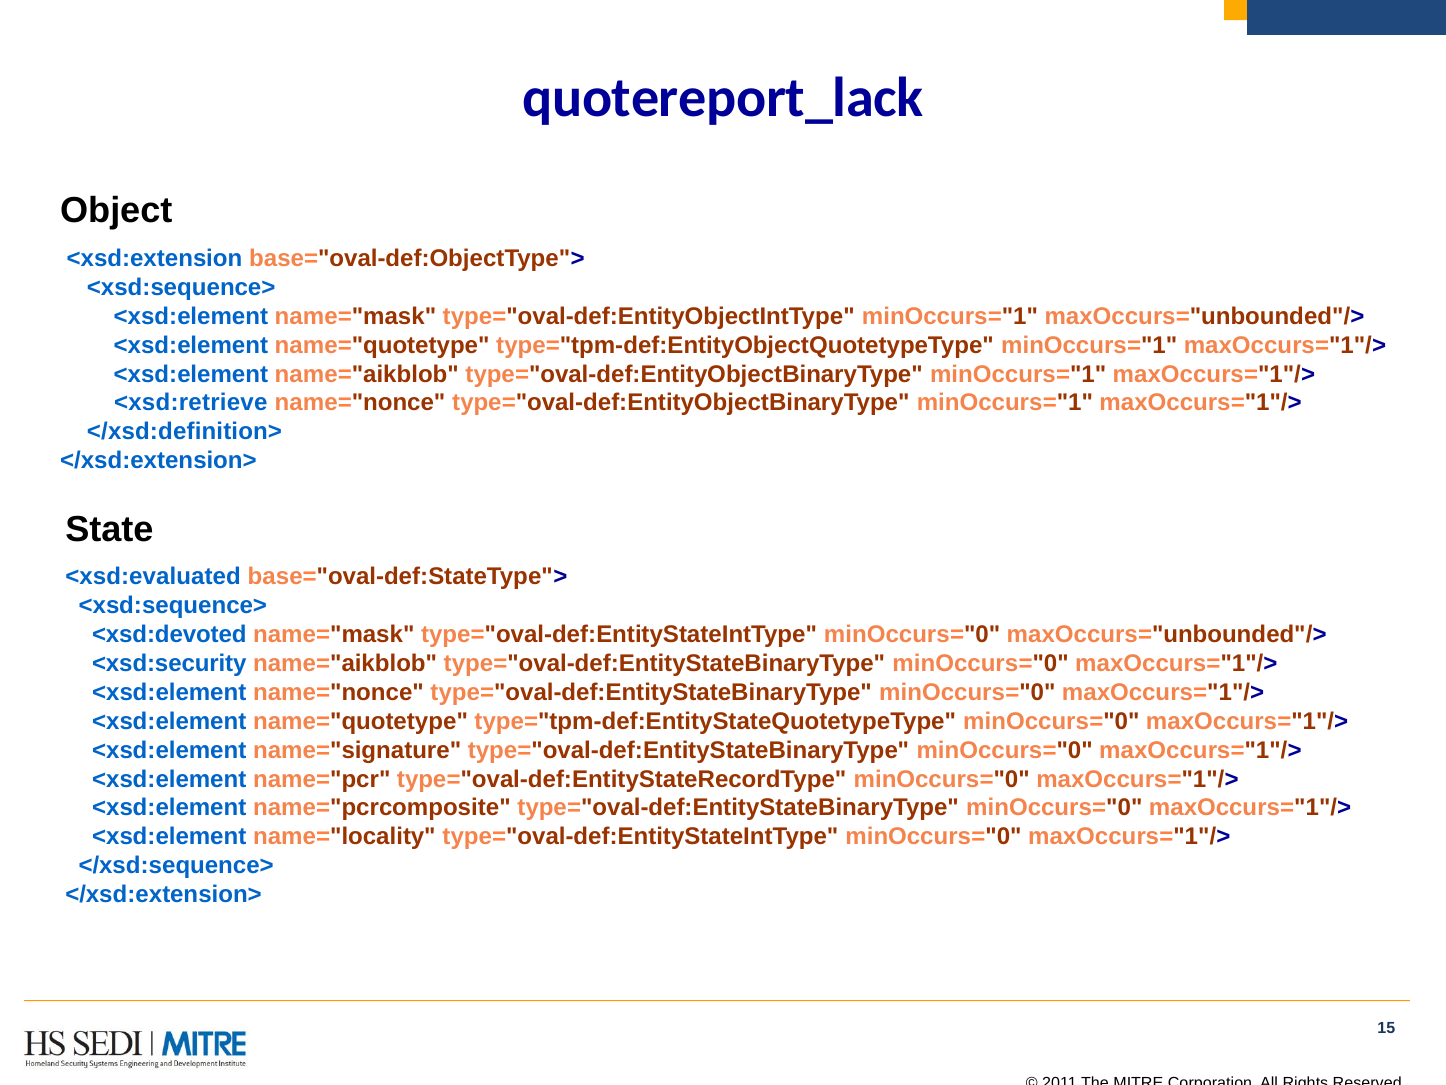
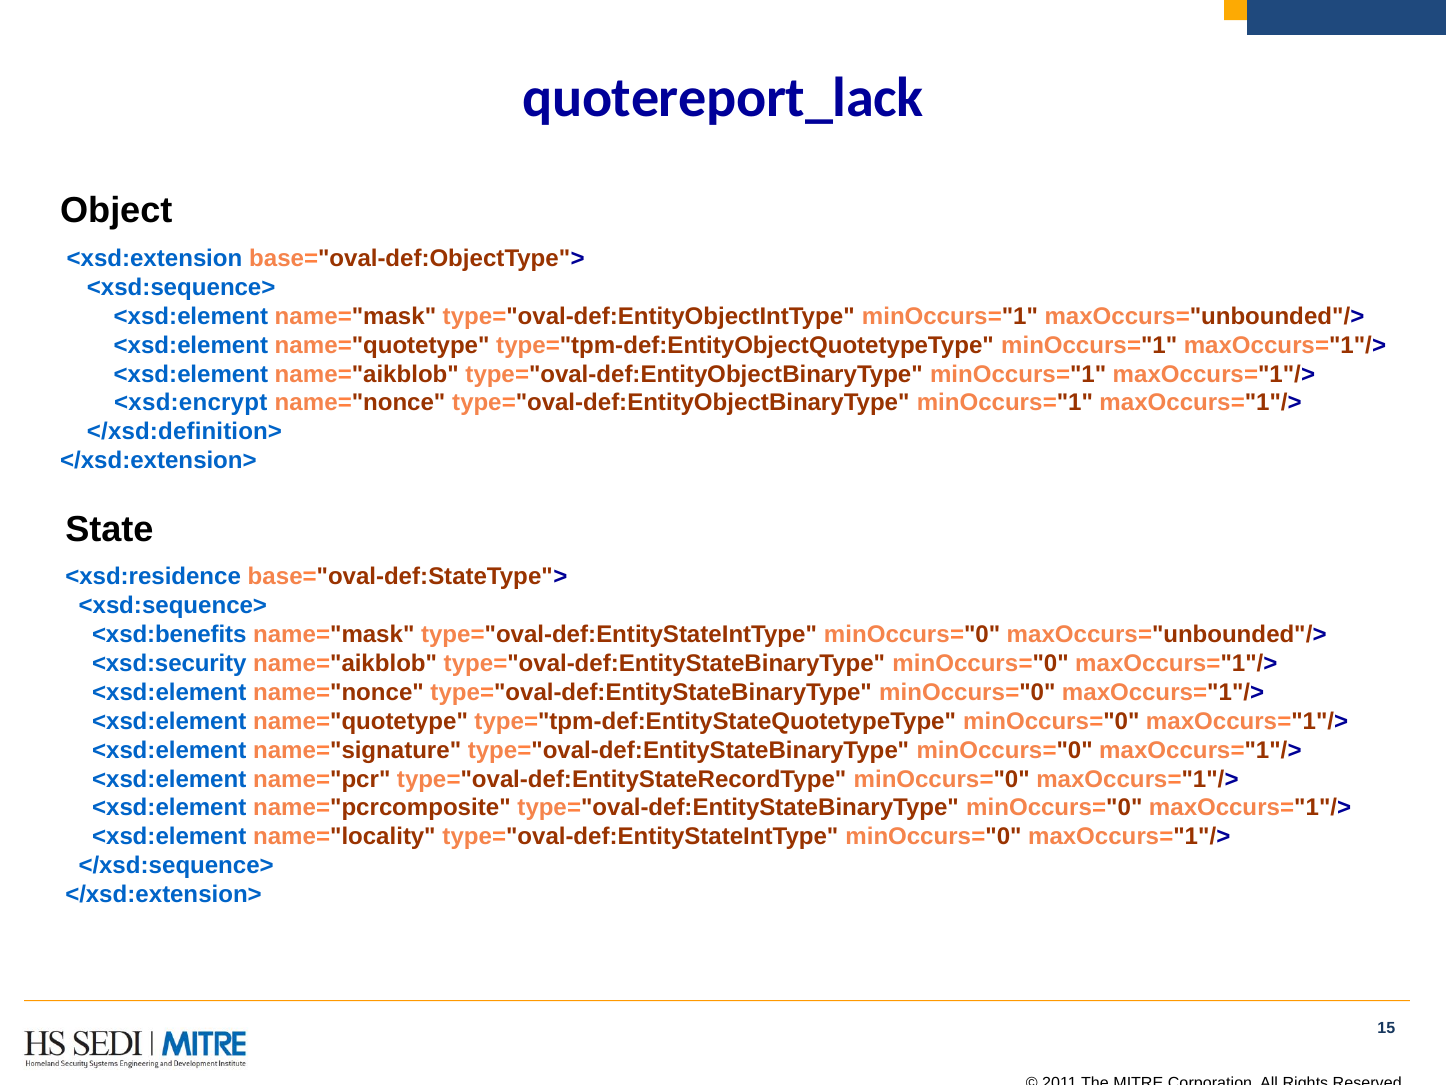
<xsd:retrieve: <xsd:retrieve -> <xsd:encrypt (191, 403)
<xsd:evaluated: <xsd:evaluated -> <xsd:residence (153, 576)
<xsd:devoted: <xsd:devoted -> <xsd:benefits (169, 634)
